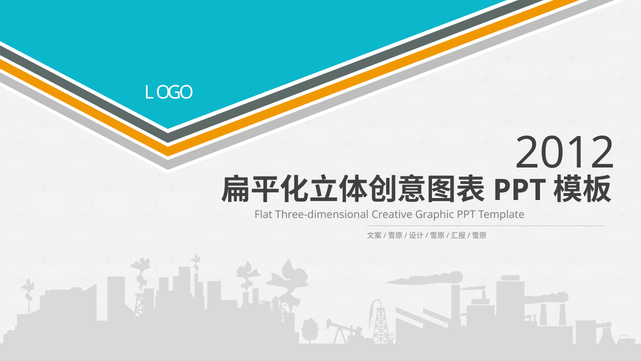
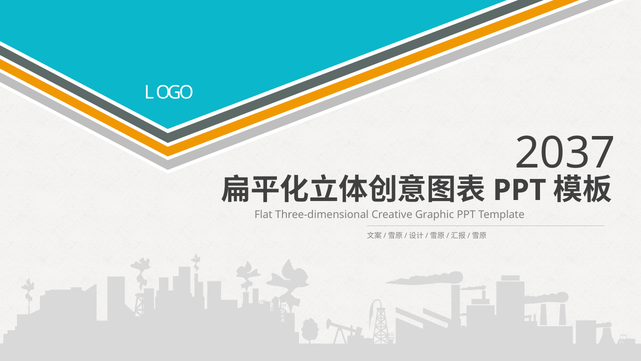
2012: 2012 -> 2037 (565, 153)
